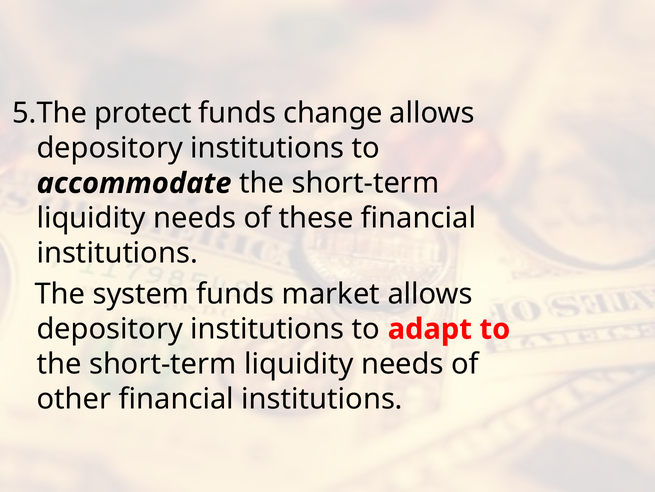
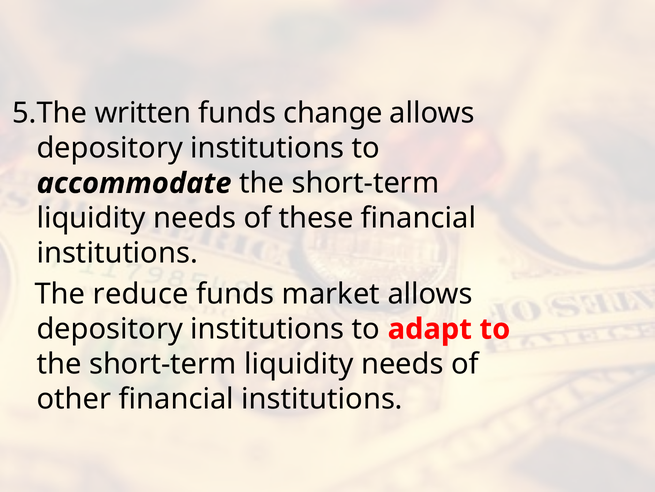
protect: protect -> written (143, 113)
system: system -> reduce (141, 294)
